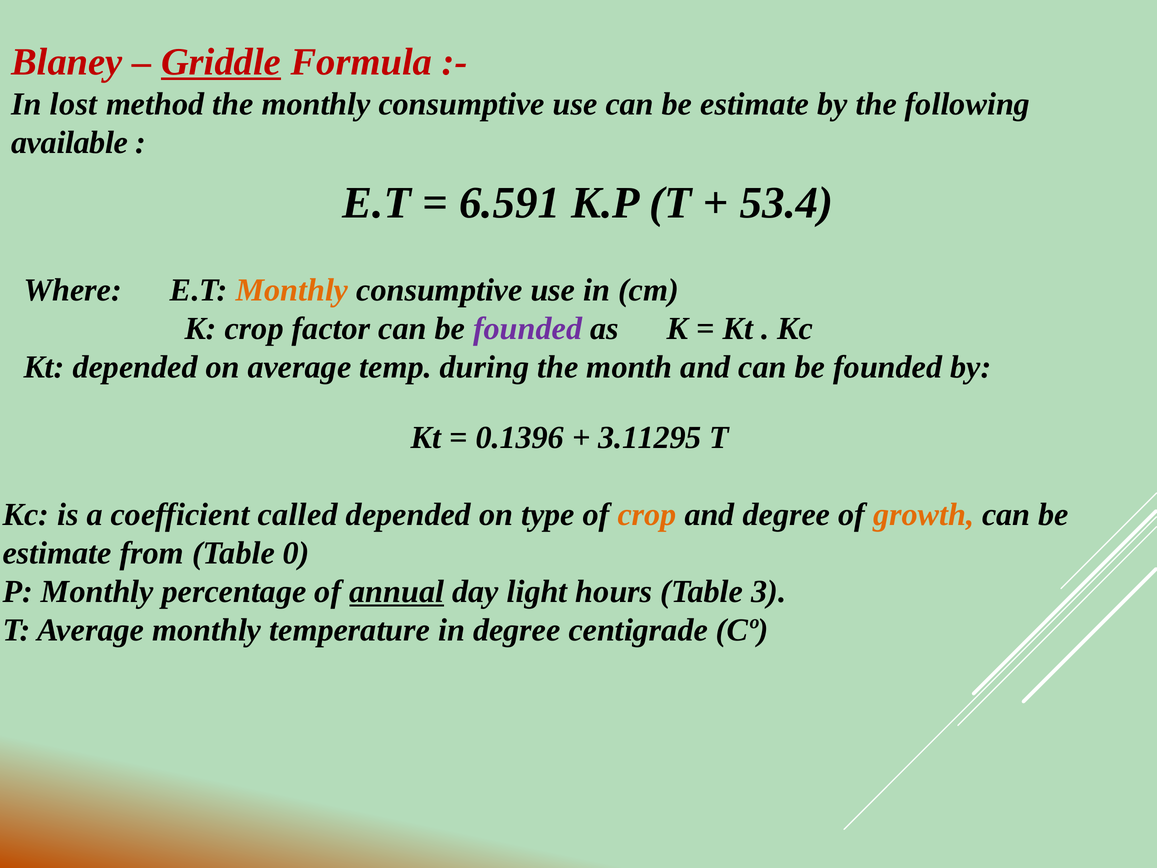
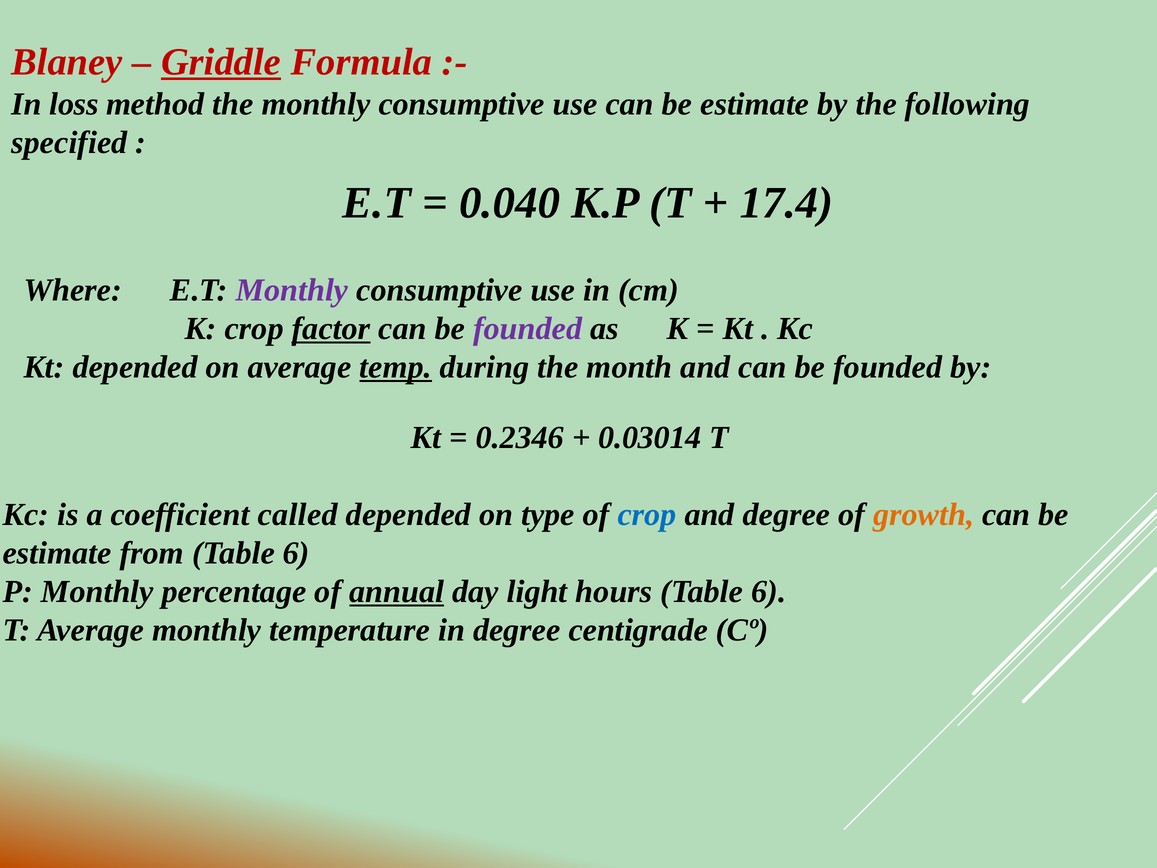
lost: lost -> loss (74, 104)
available: available -> specified (69, 143)
6.591: 6.591 -> 0.040 (510, 203)
53.4: 53.4 -> 17.4 (787, 203)
Monthly colour: orange -> purple (292, 290)
factor underline: none -> present (331, 329)
temp underline: none -> present (396, 367)
0.1396: 0.1396 -> 0.2346 (520, 438)
3.11295: 3.11295 -> 0.03014 (650, 438)
crop colour: orange -> blue (647, 514)
from Table 0: 0 -> 6 (296, 553)
hours Table 3: 3 -> 6 (769, 591)
